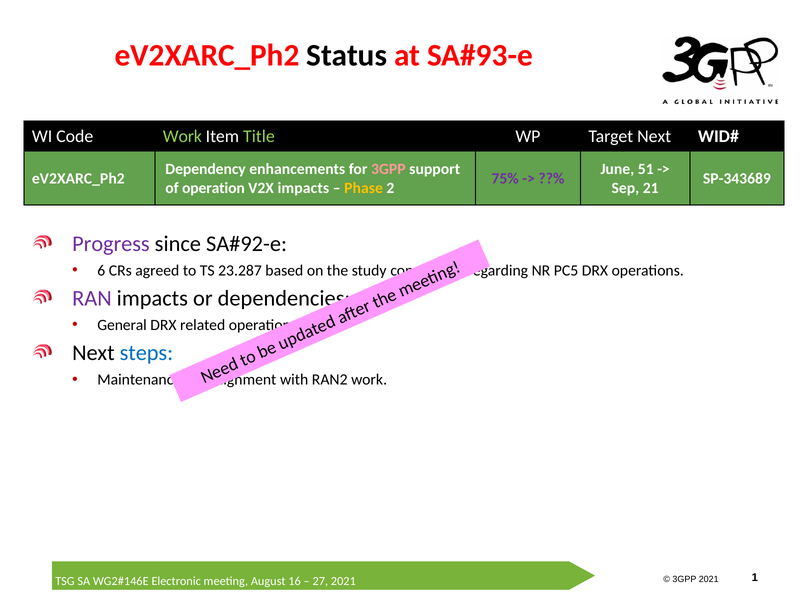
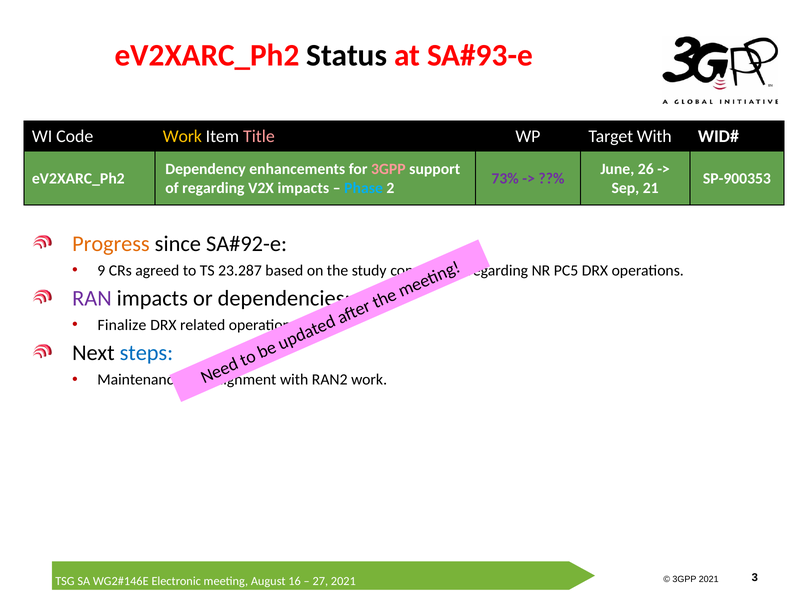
Work colour: light green -> yellow (182, 136)
Title colour: light green -> pink (259, 136)
Target Next: Next -> With (654, 136)
51: 51 -> 26 (646, 169)
75%: 75% -> 73% (505, 178)
SP-343689: SP-343689 -> SP-900353 (737, 178)
of operation: operation -> regarding (213, 188)
Phase colour: yellow -> light blue (364, 188)
Progress colour: purple -> orange (111, 244)
6: 6 -> 9 (101, 270)
General: General -> Finalize (122, 325)
1: 1 -> 3 (755, 577)
